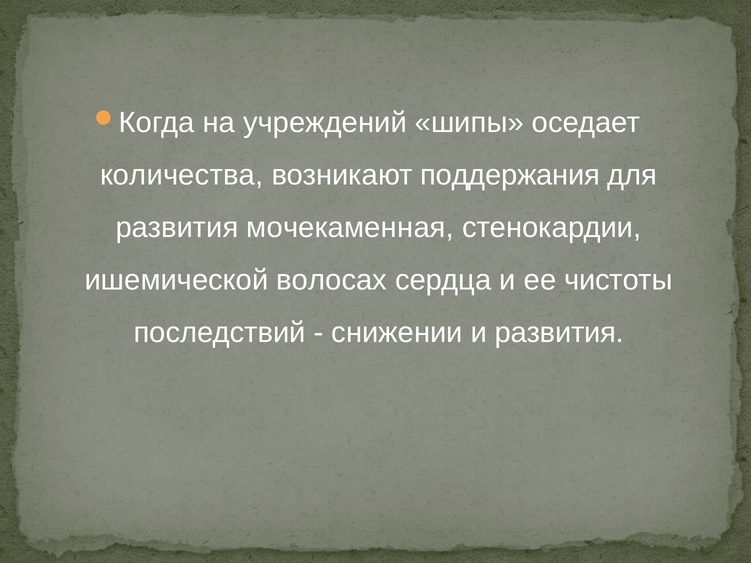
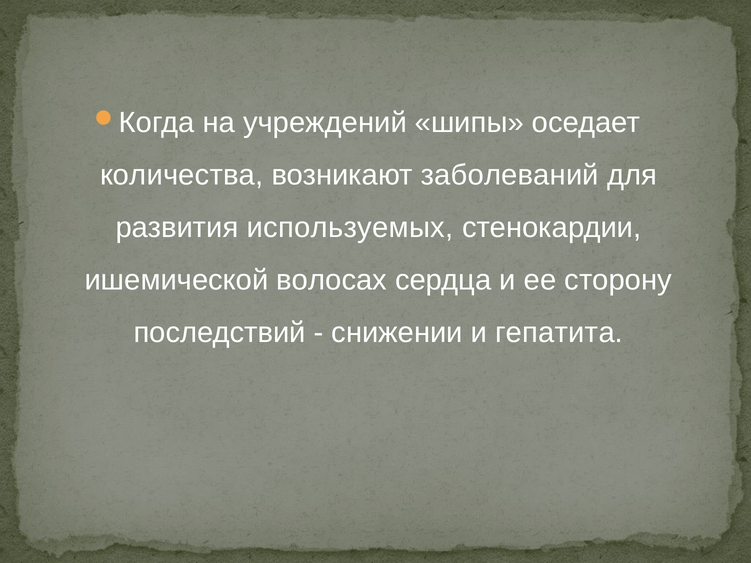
поддержания: поддержания -> заболеваний (510, 175)
мочекаменная: мочекаменная -> используемых (350, 228)
чистоты: чистоты -> сторону (618, 280)
и развития: развития -> гепатита (559, 333)
